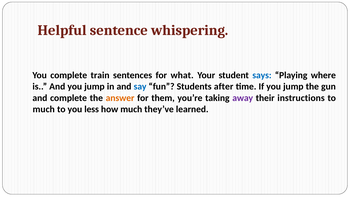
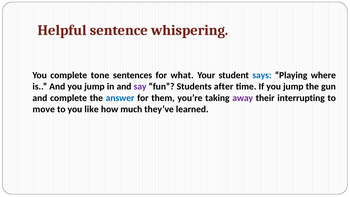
train: train -> tone (100, 75)
say colour: blue -> purple (140, 87)
answer colour: orange -> blue (120, 98)
instructions: instructions -> interrupting (301, 98)
much: much -> move (44, 109)
less: less -> like (92, 109)
